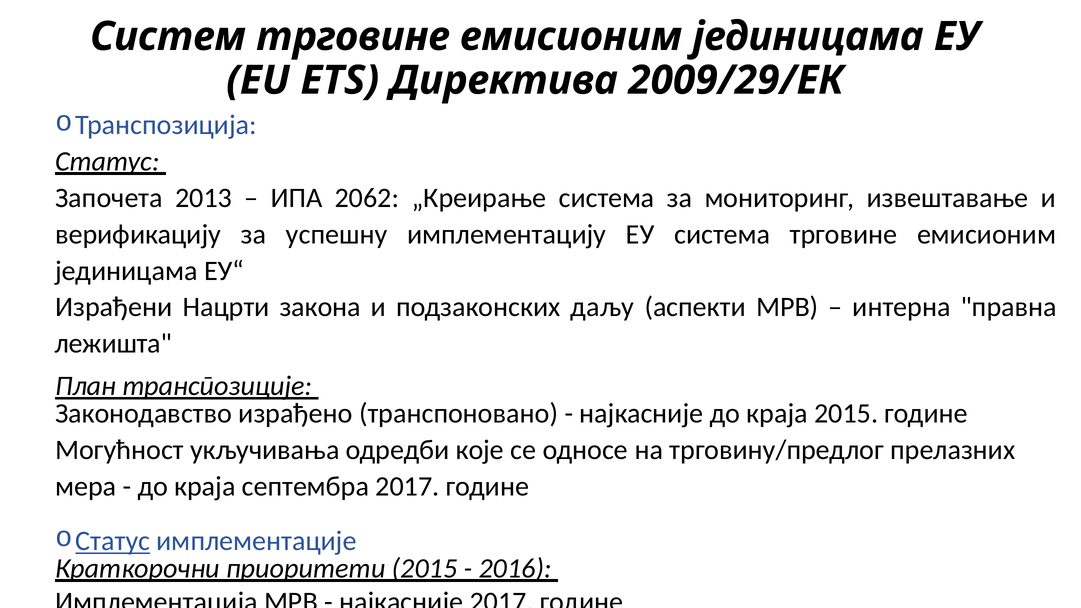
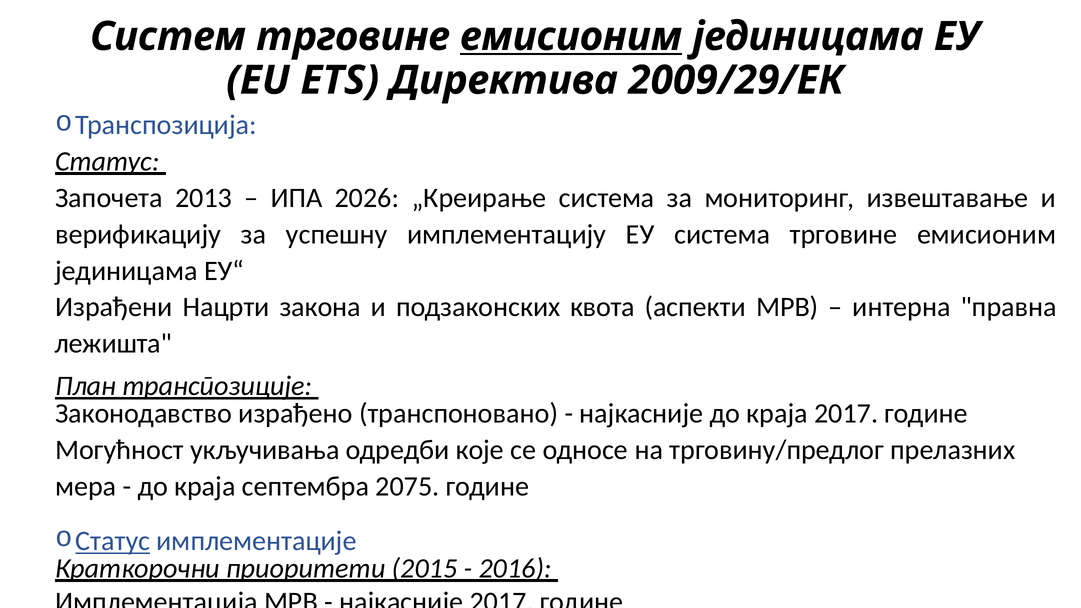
емисионим underline: none -> present (571, 37)
2062: 2062 -> 2026 (367, 198)
даљу: даљу -> квота (603, 307)
краја 2015: 2015 -> 2017 (846, 414)
септембра 2017: 2017 -> 2075 (407, 486)
